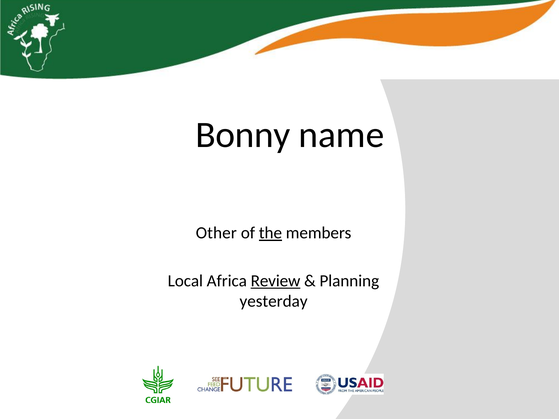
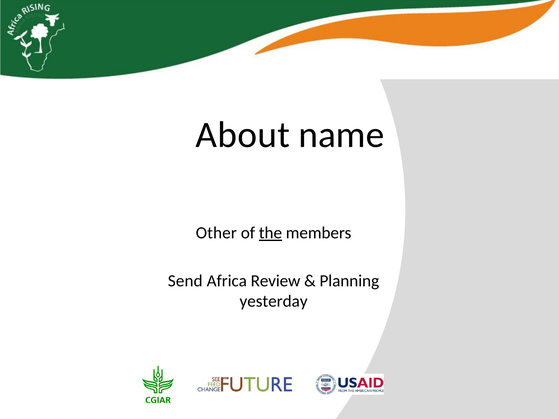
Bonny: Bonny -> About (243, 135)
Local: Local -> Send (185, 281)
Review underline: present -> none (275, 281)
